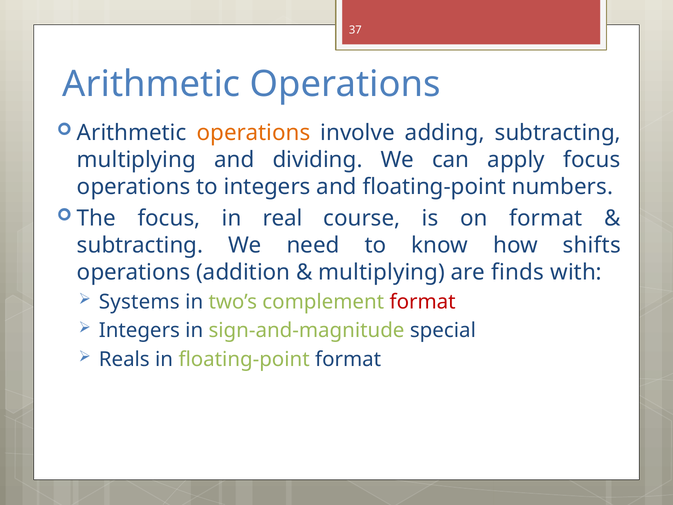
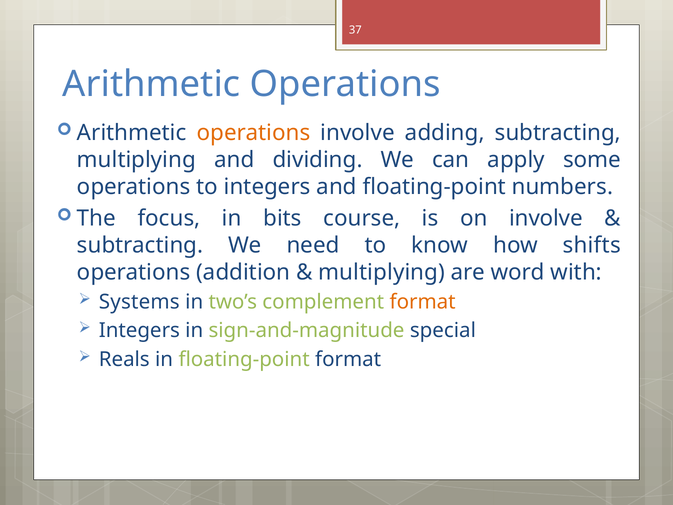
apply focus: focus -> some (592, 160)
real: real -> bits (282, 218)
on format: format -> involve (546, 218)
finds: finds -> word (518, 272)
format colour: red -> orange (423, 302)
